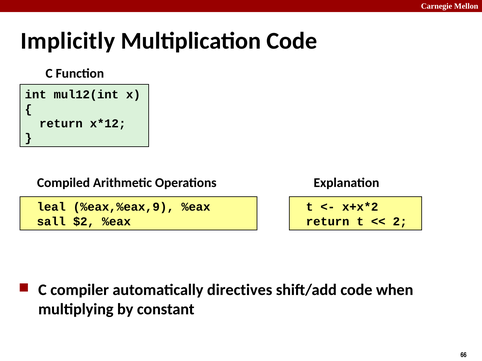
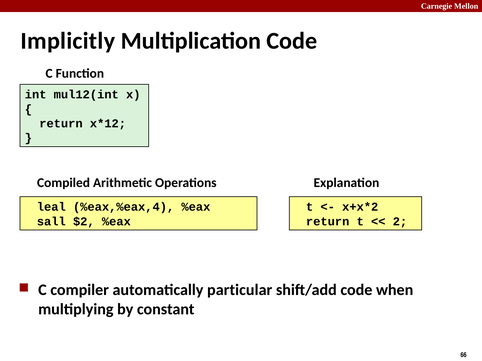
%eax,%eax,9: %eax,%eax,9 -> %eax,%eax,4 (124, 207)
directives: directives -> particular (240, 290)
